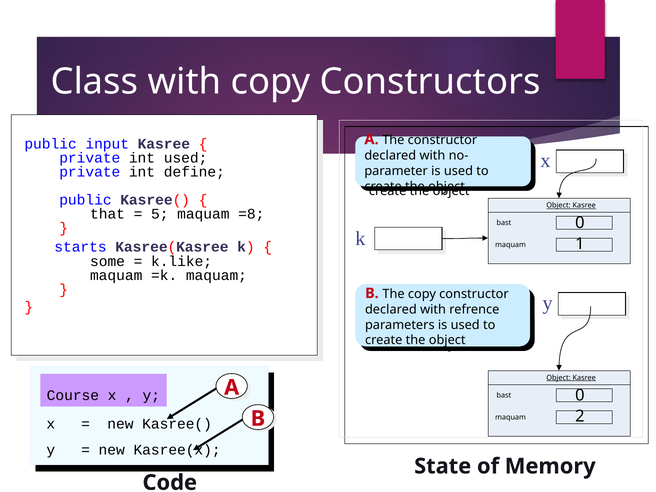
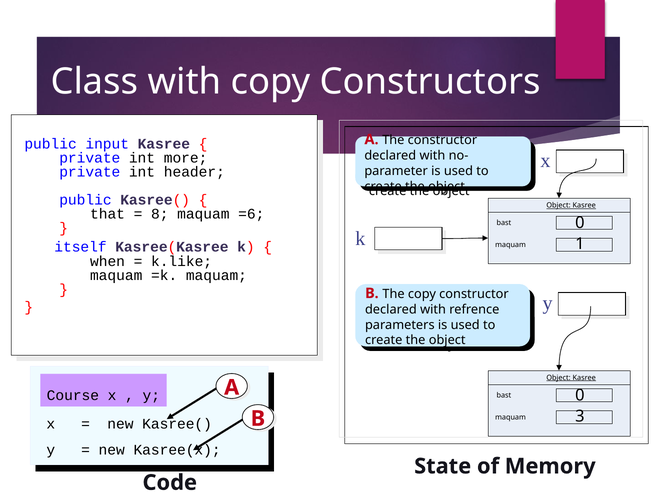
int used: used -> more (186, 158)
define: define -> header (194, 172)
5: 5 -> 8 (160, 214)
=8: =8 -> =6 (251, 214)
starts: starts -> itself (81, 247)
some: some -> when (108, 262)
2: 2 -> 3 (580, 416)
